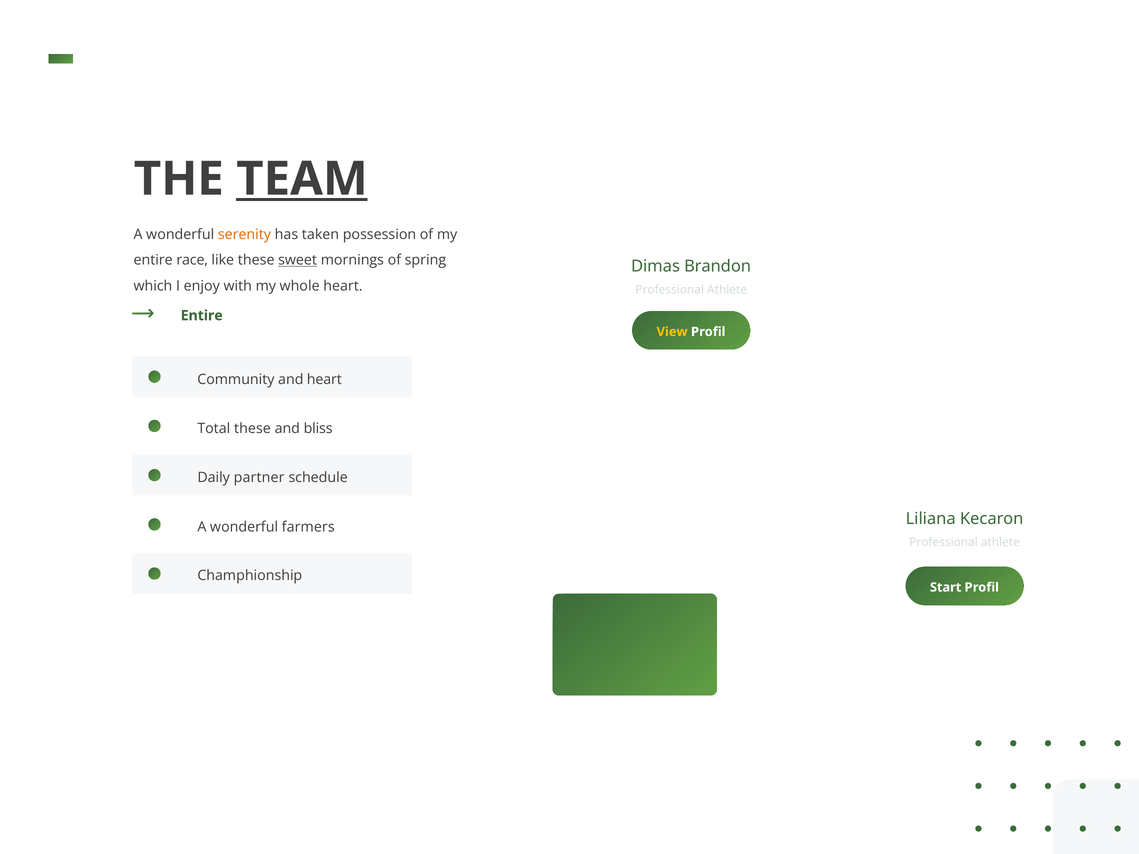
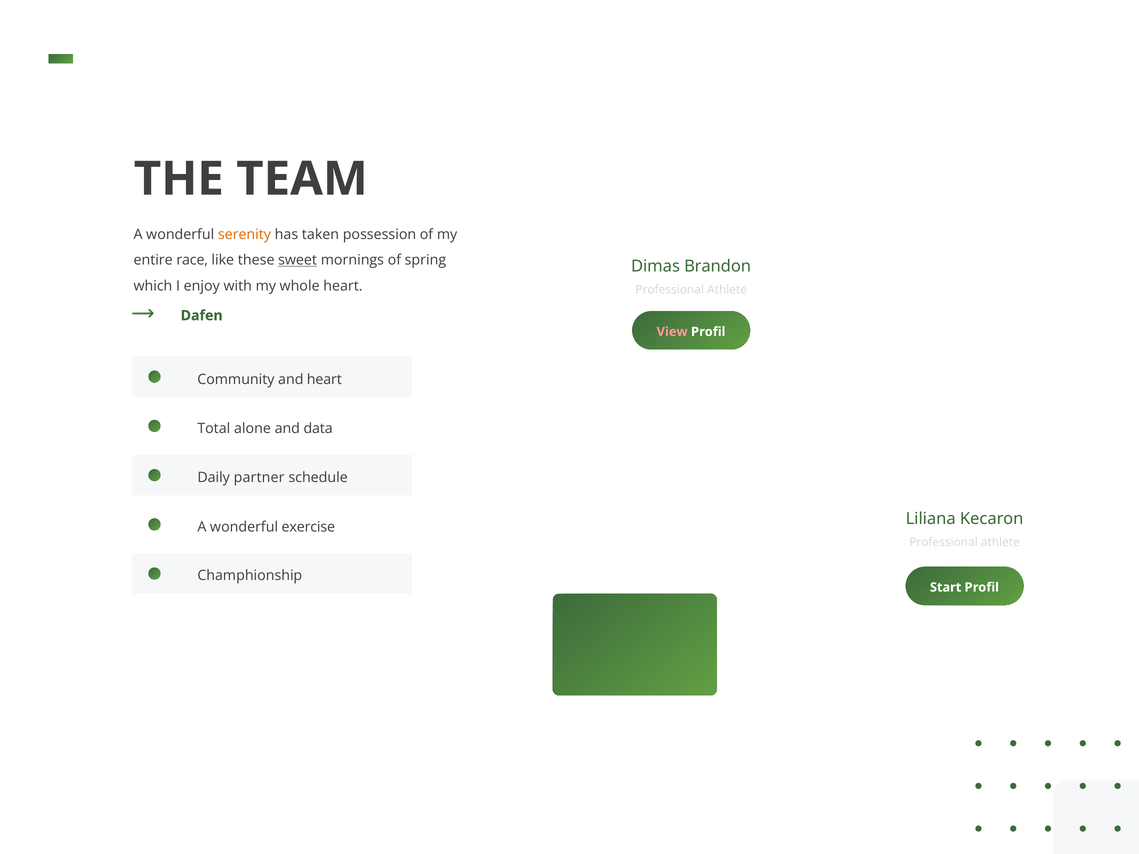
TEAM underline: present -> none (302, 179)
Entire: Entire -> Dafen (202, 316)
View colour: yellow -> pink (672, 332)
Total these: these -> alone (252, 429)
bliss: bliss -> data (318, 429)
farmers: farmers -> exercise (308, 527)
